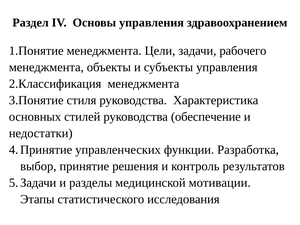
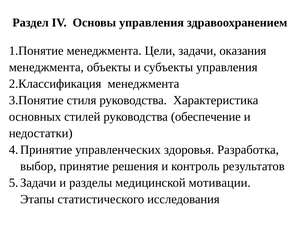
рабочего: рабочего -> оказания (243, 51)
функции: функции -> здоровья (189, 150)
